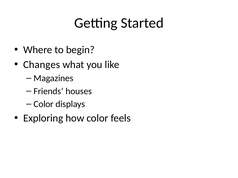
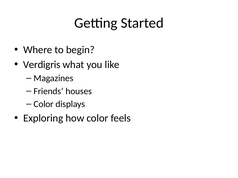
Changes: Changes -> Verdigris (42, 65)
